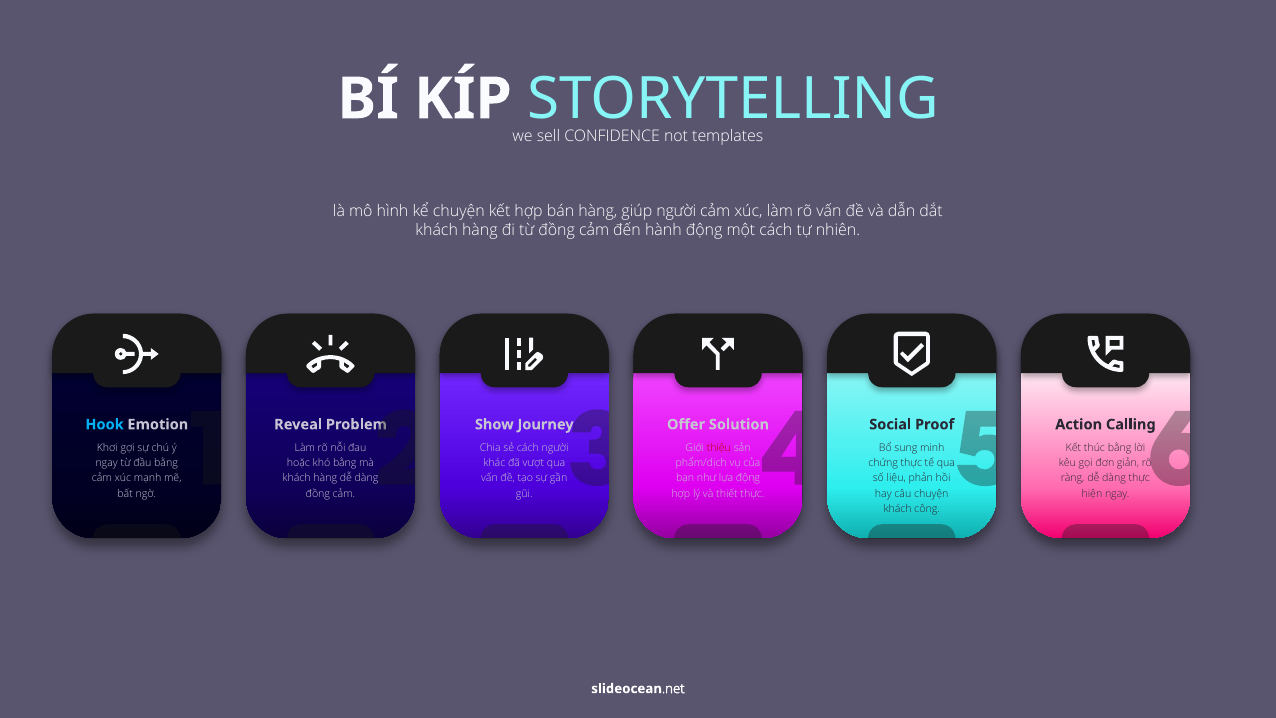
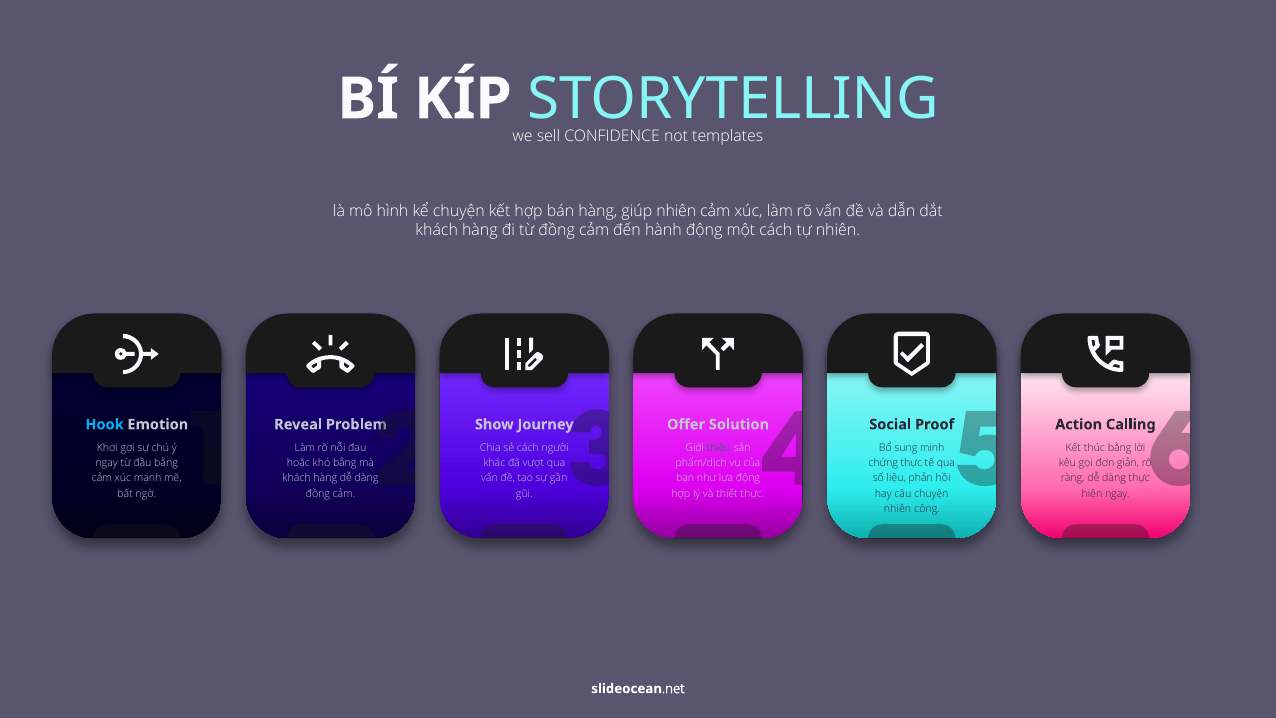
giúp người: người -> nhiên (676, 211)
thiệu colour: red -> green (719, 448)
khách: khách -> nhiên (898, 509)
